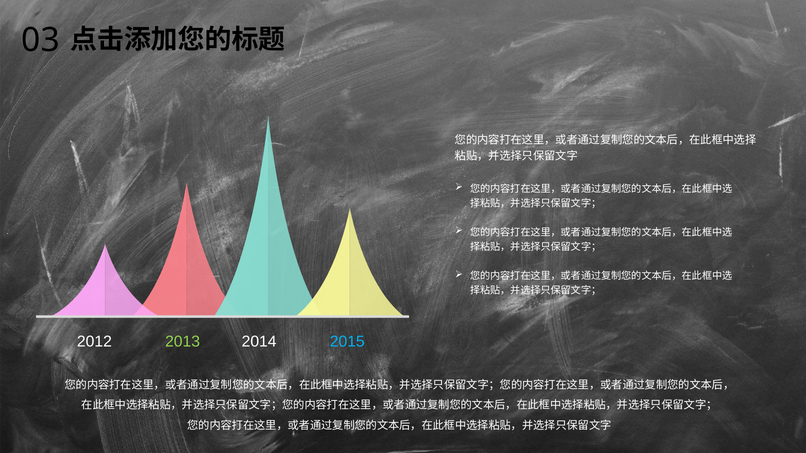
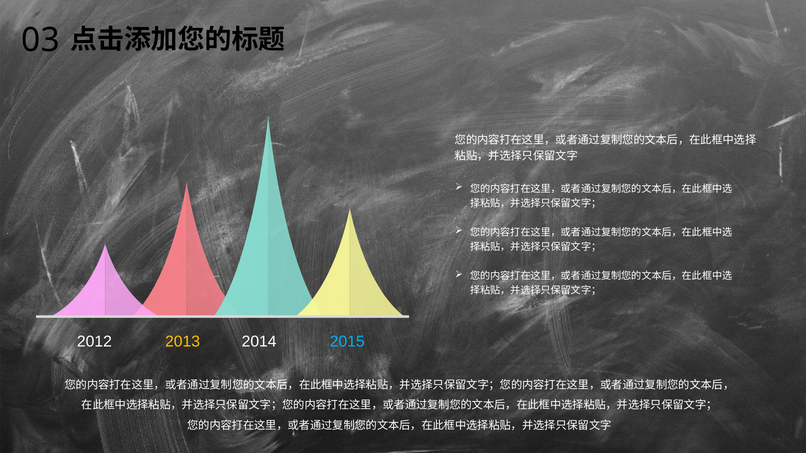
2013 colour: light green -> yellow (183, 342)
